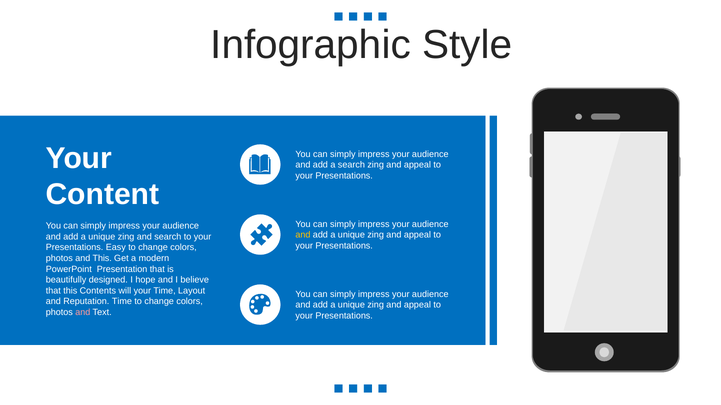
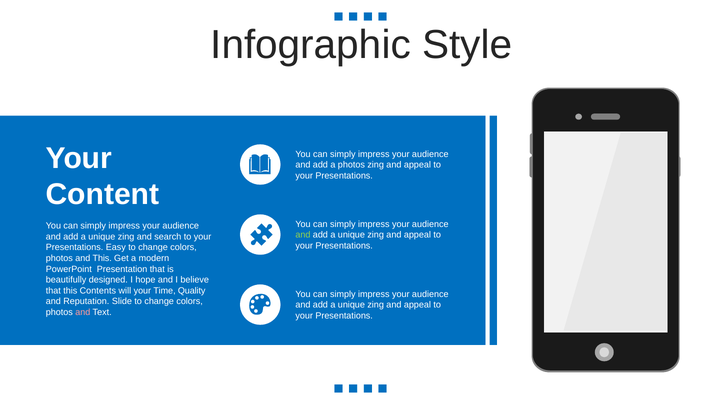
a search: search -> photos (351, 165)
and colour: yellow -> light green (303, 235)
Layout: Layout -> Quality (192, 291)
Reputation Time: Time -> Slide (122, 302)
